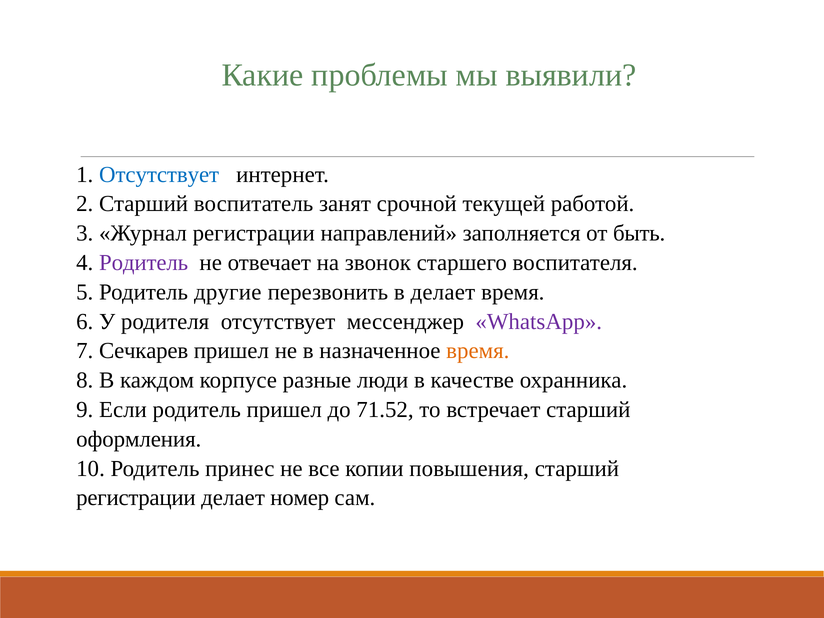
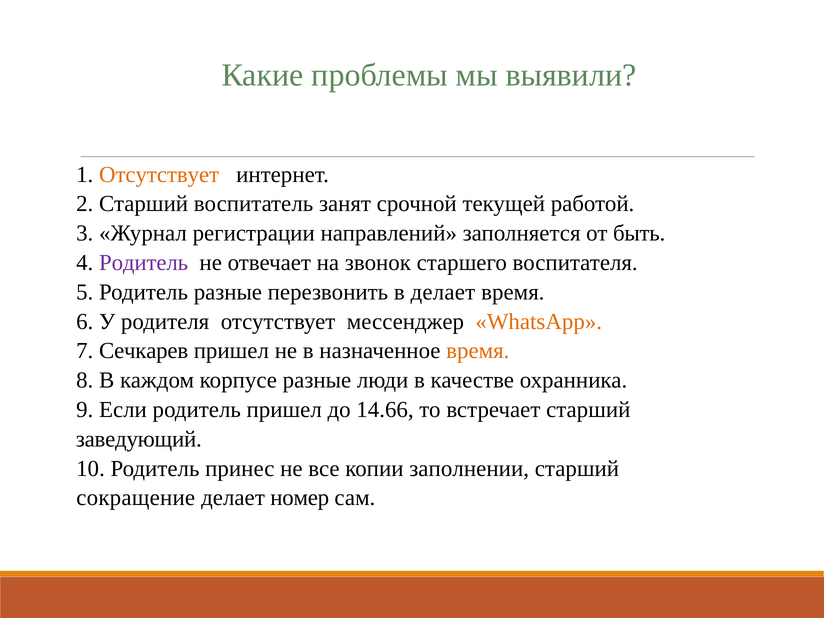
Отсутствует colour: blue -> orange (159, 175)
Родитель другие: другие -> разные (228, 292)
WhatsApp colour: purple -> orange (539, 321)
71.52: 71.52 -> 14.66 (385, 410)
оформления: оформления -> заведующий (139, 439)
повышения: повышения -> заполнении (469, 468)
регистрации: регистрации -> сокращение (136, 498)
